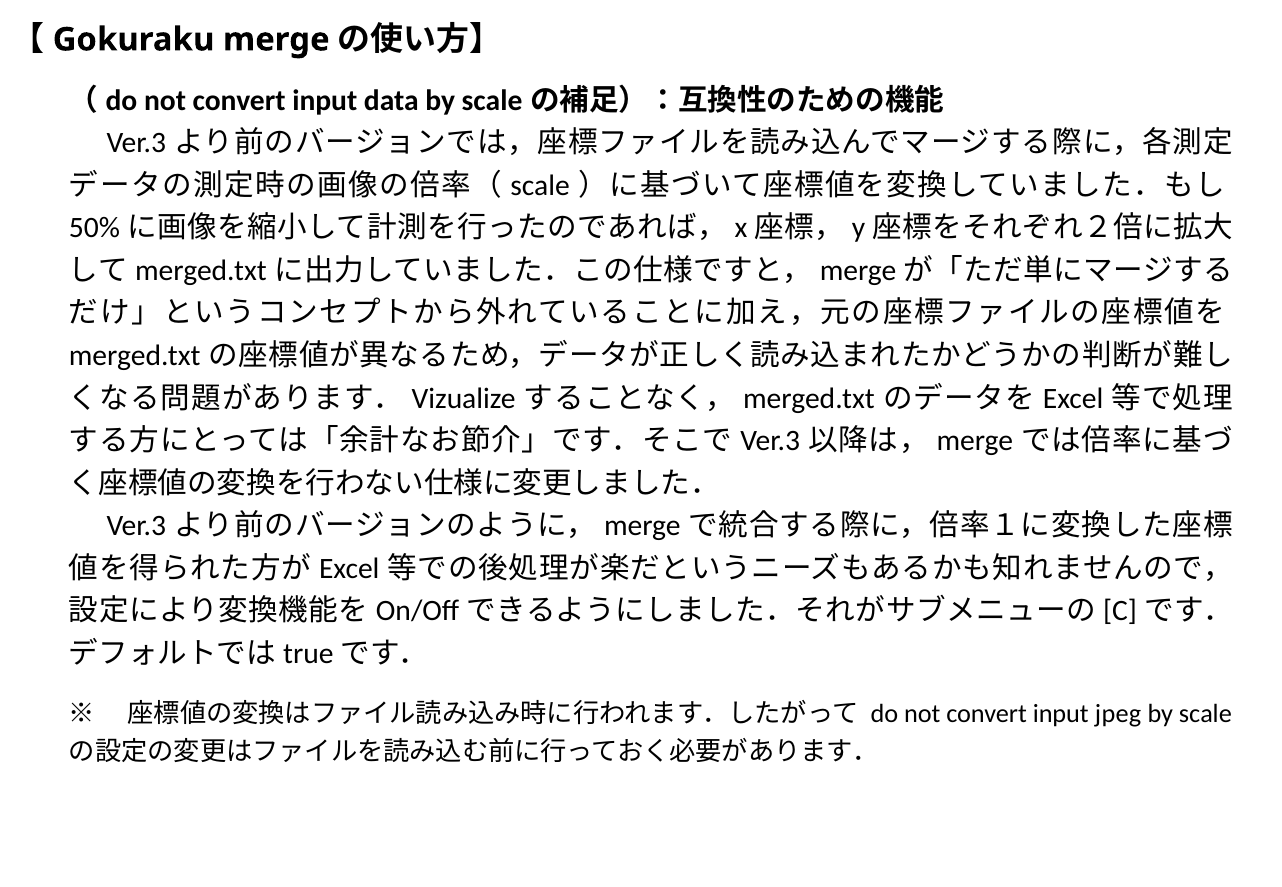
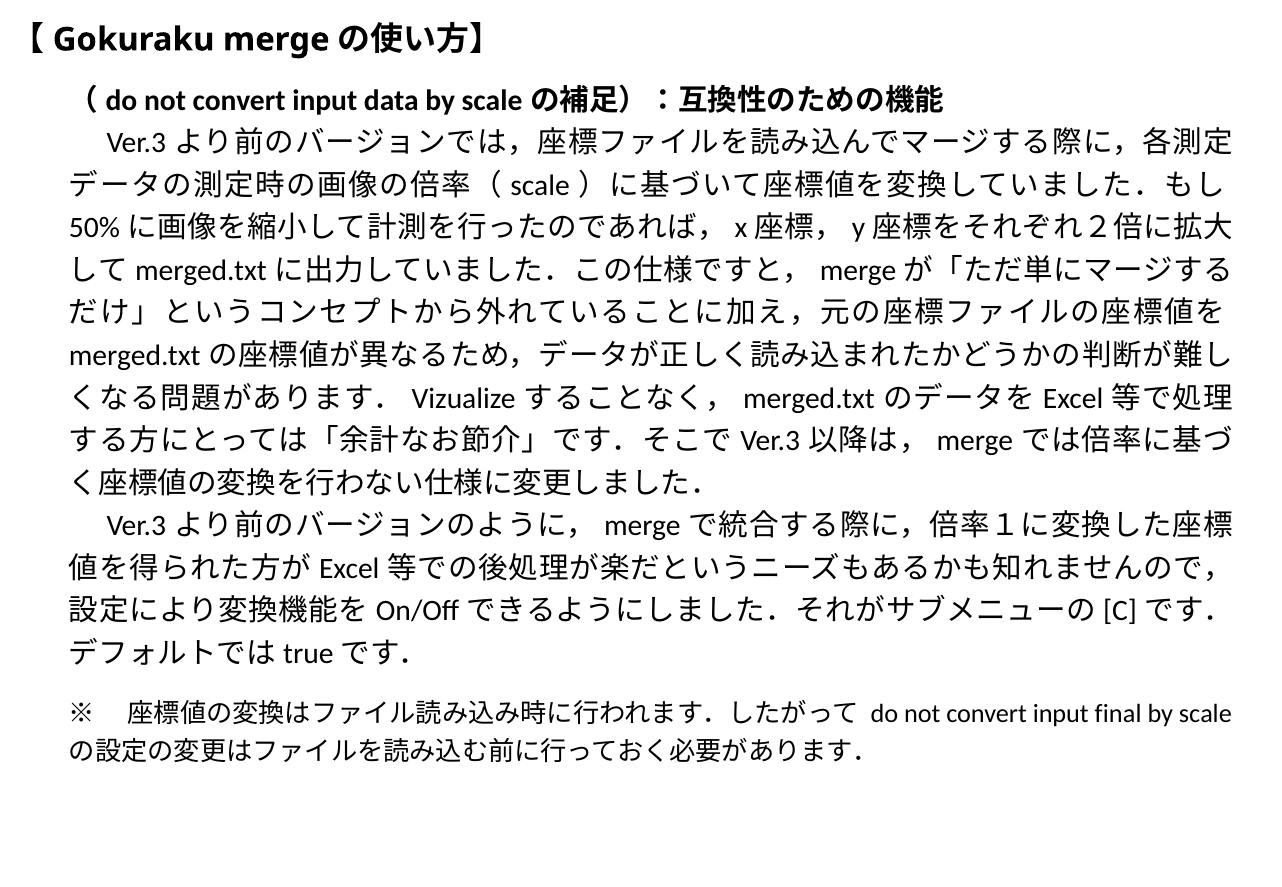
jpeg: jpeg -> final (1118, 715)
